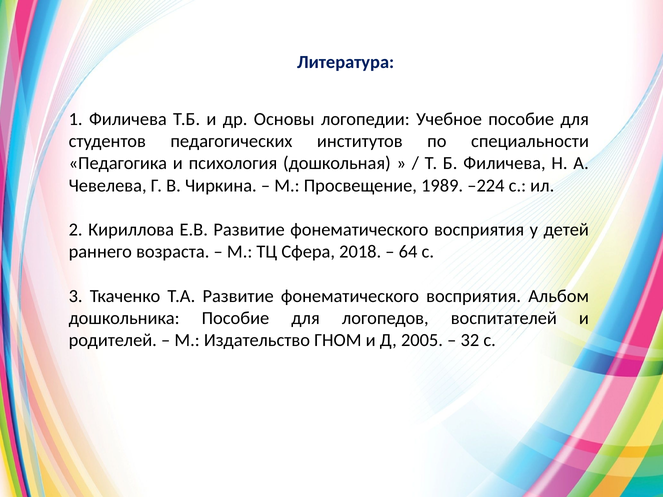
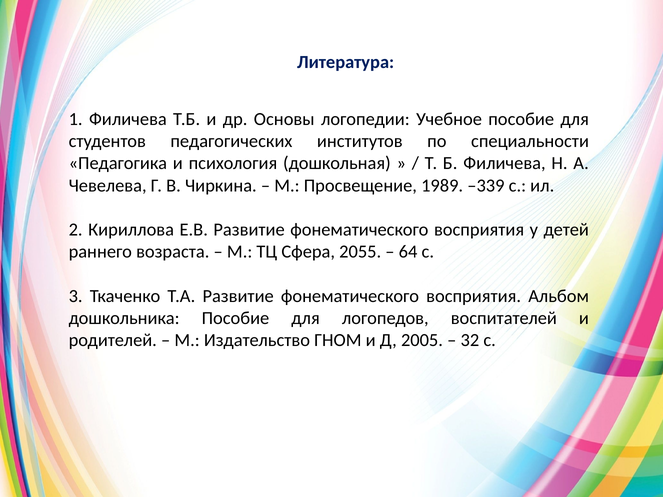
–224: –224 -> –339 (486, 186)
2018: 2018 -> 2055 (360, 252)
